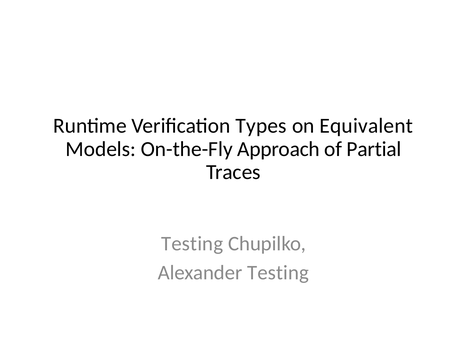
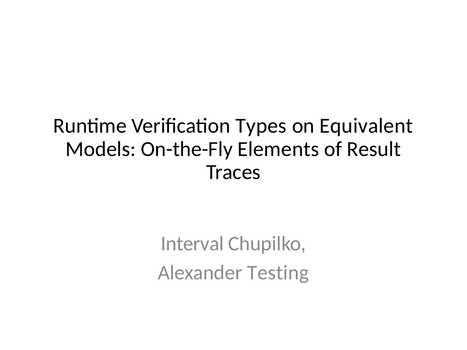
Approach: Approach -> Elements (278, 149)
Partial: Partial -> Result (374, 149)
Testing: Testing -> Interval (192, 244)
